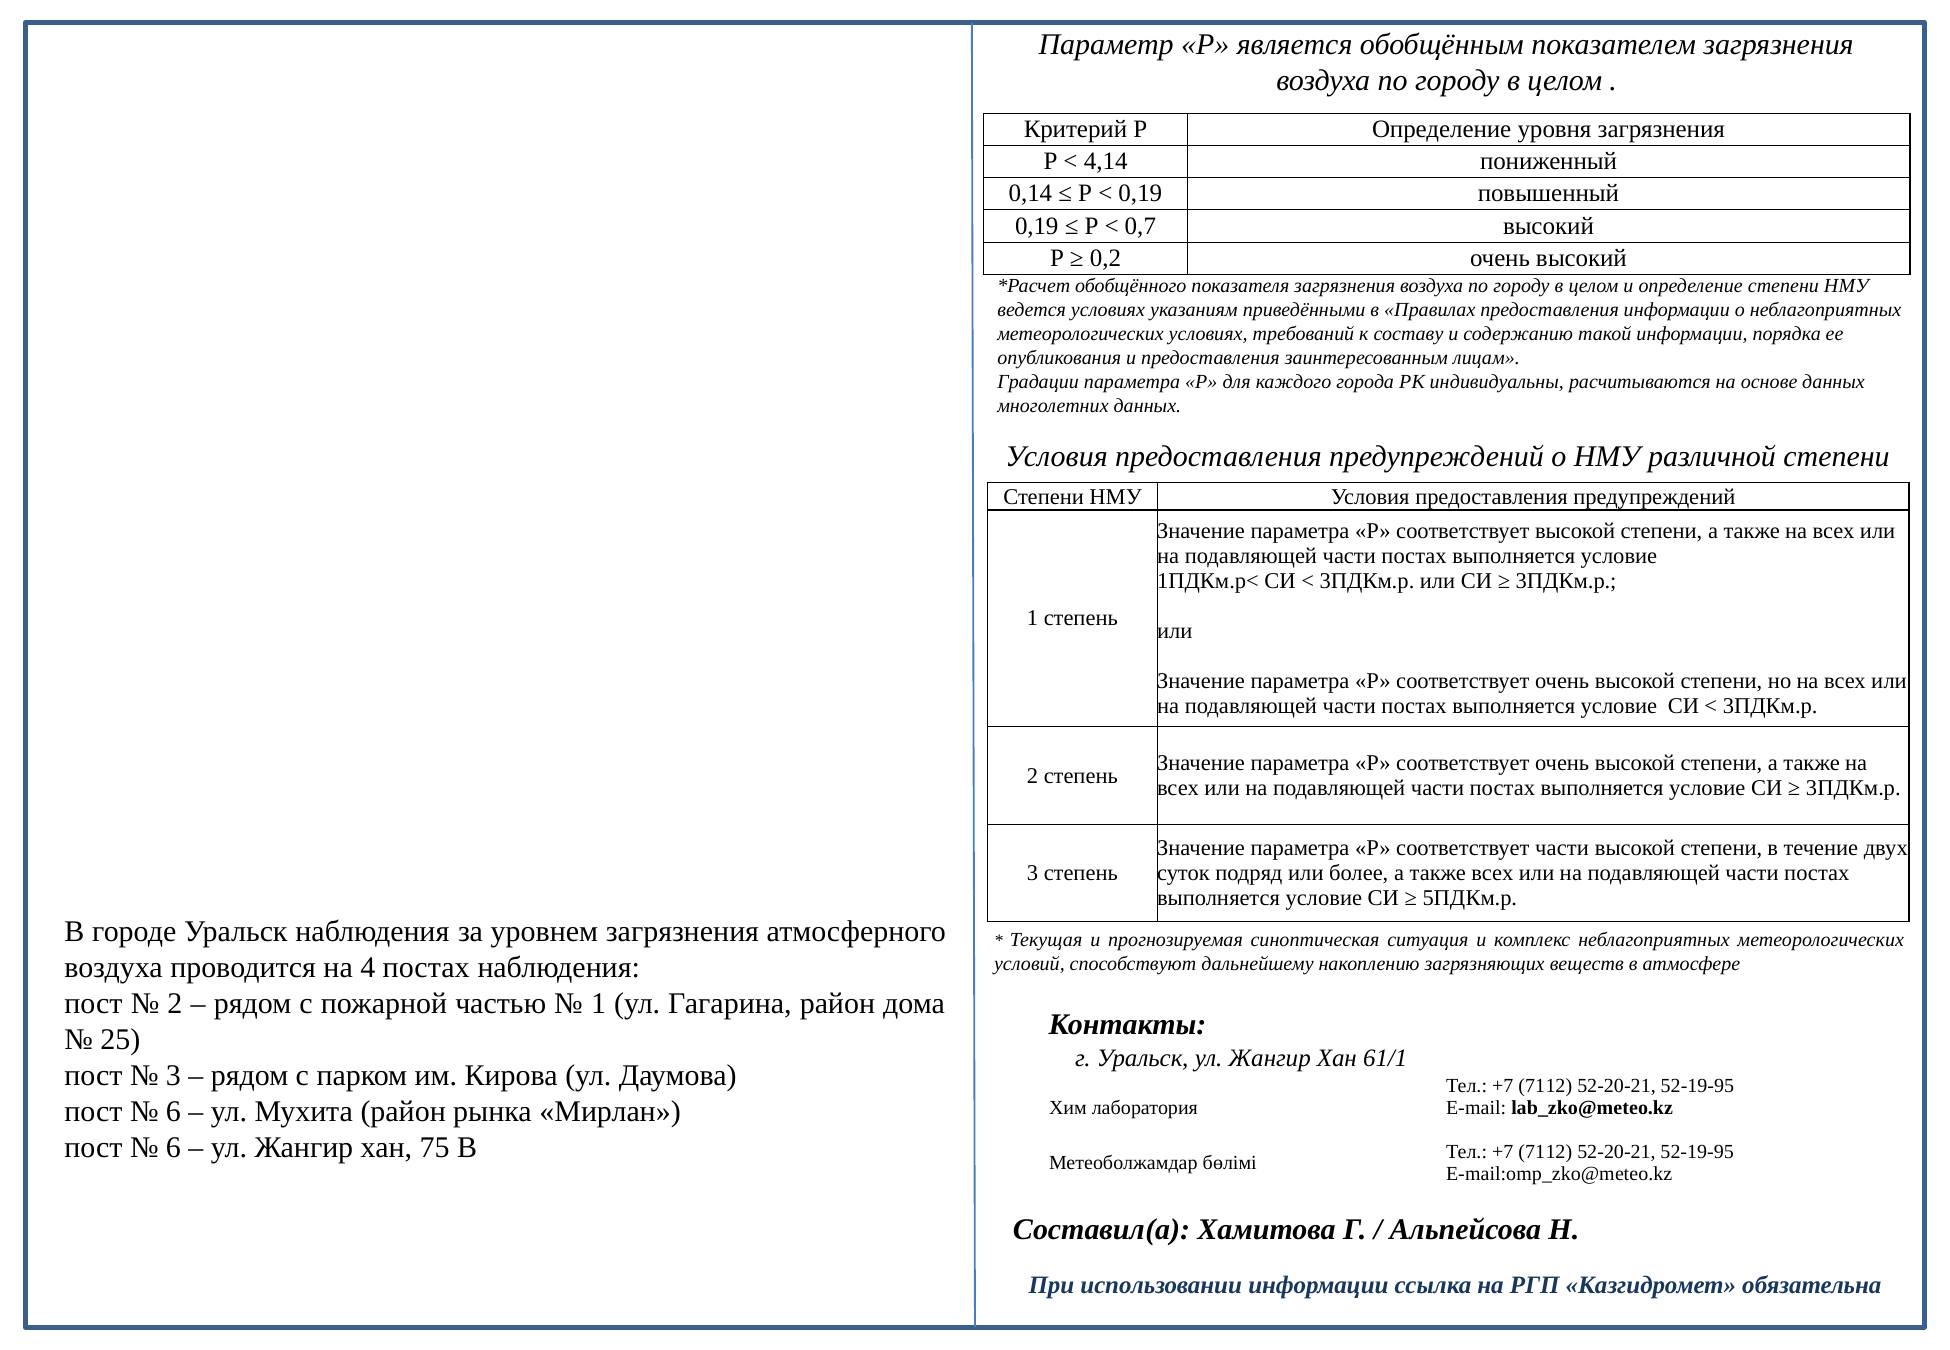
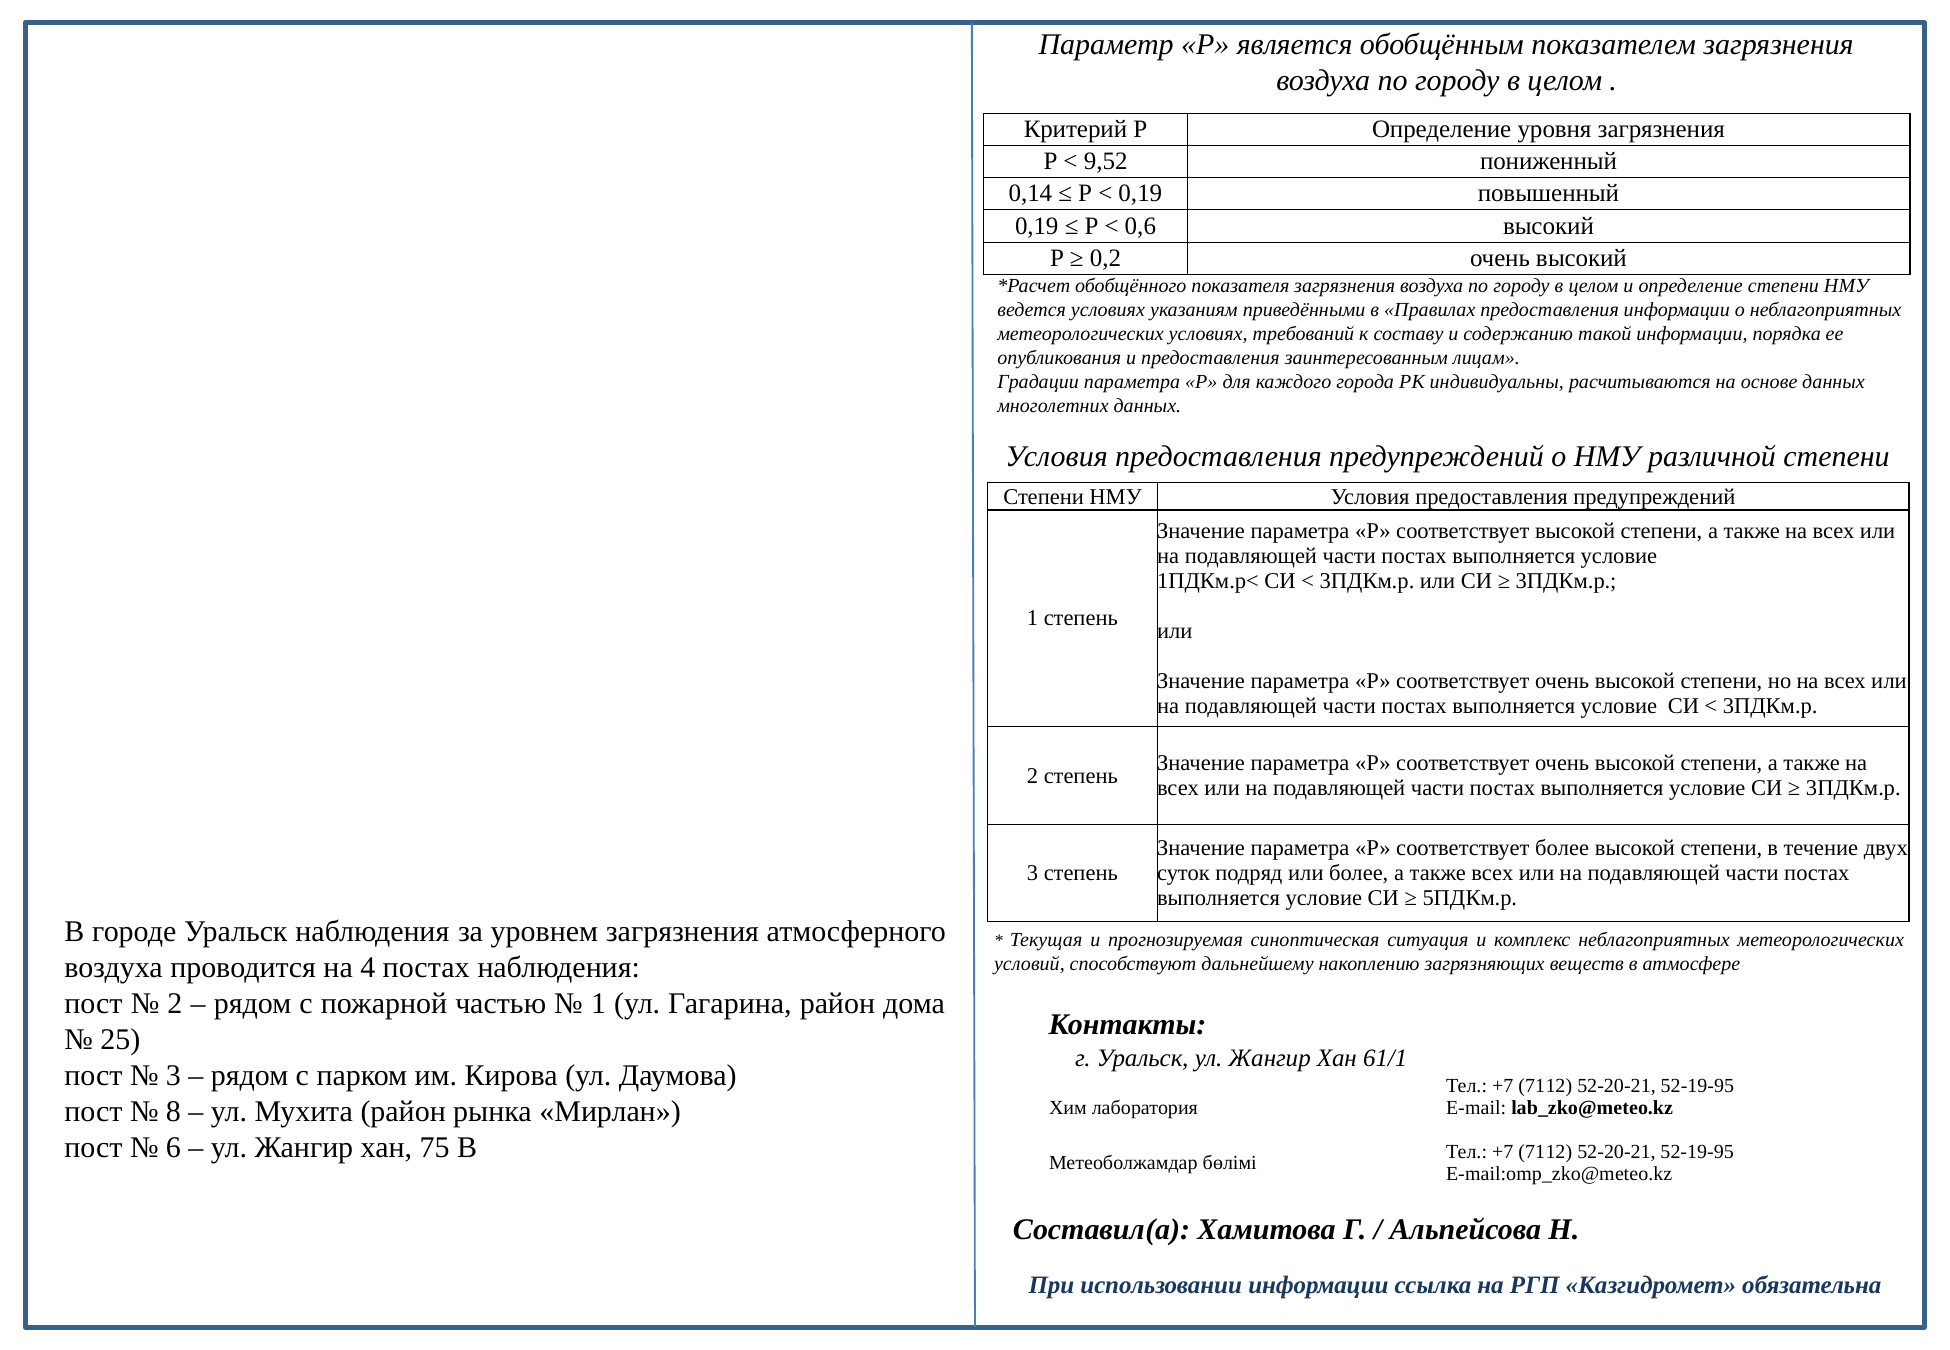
4,14: 4,14 -> 9,52 (1106, 161)
0,7: 0,7 -> 0,6 (1140, 226)
соответствует части: части -> более (1562, 848)
6: 6 -> 8 (173, 1112)
